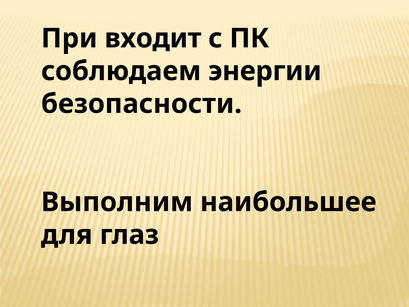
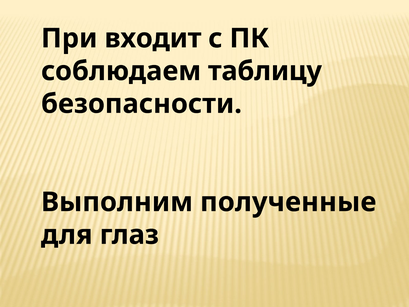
энергии: энергии -> таблицу (265, 71)
наибольшее: наибольшее -> полученные (288, 202)
